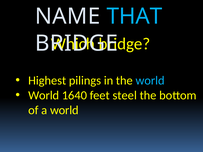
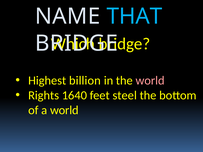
pilings: pilings -> billion (85, 81)
world colour: light blue -> pink (150, 81)
World: World -> Rights (44, 95)
